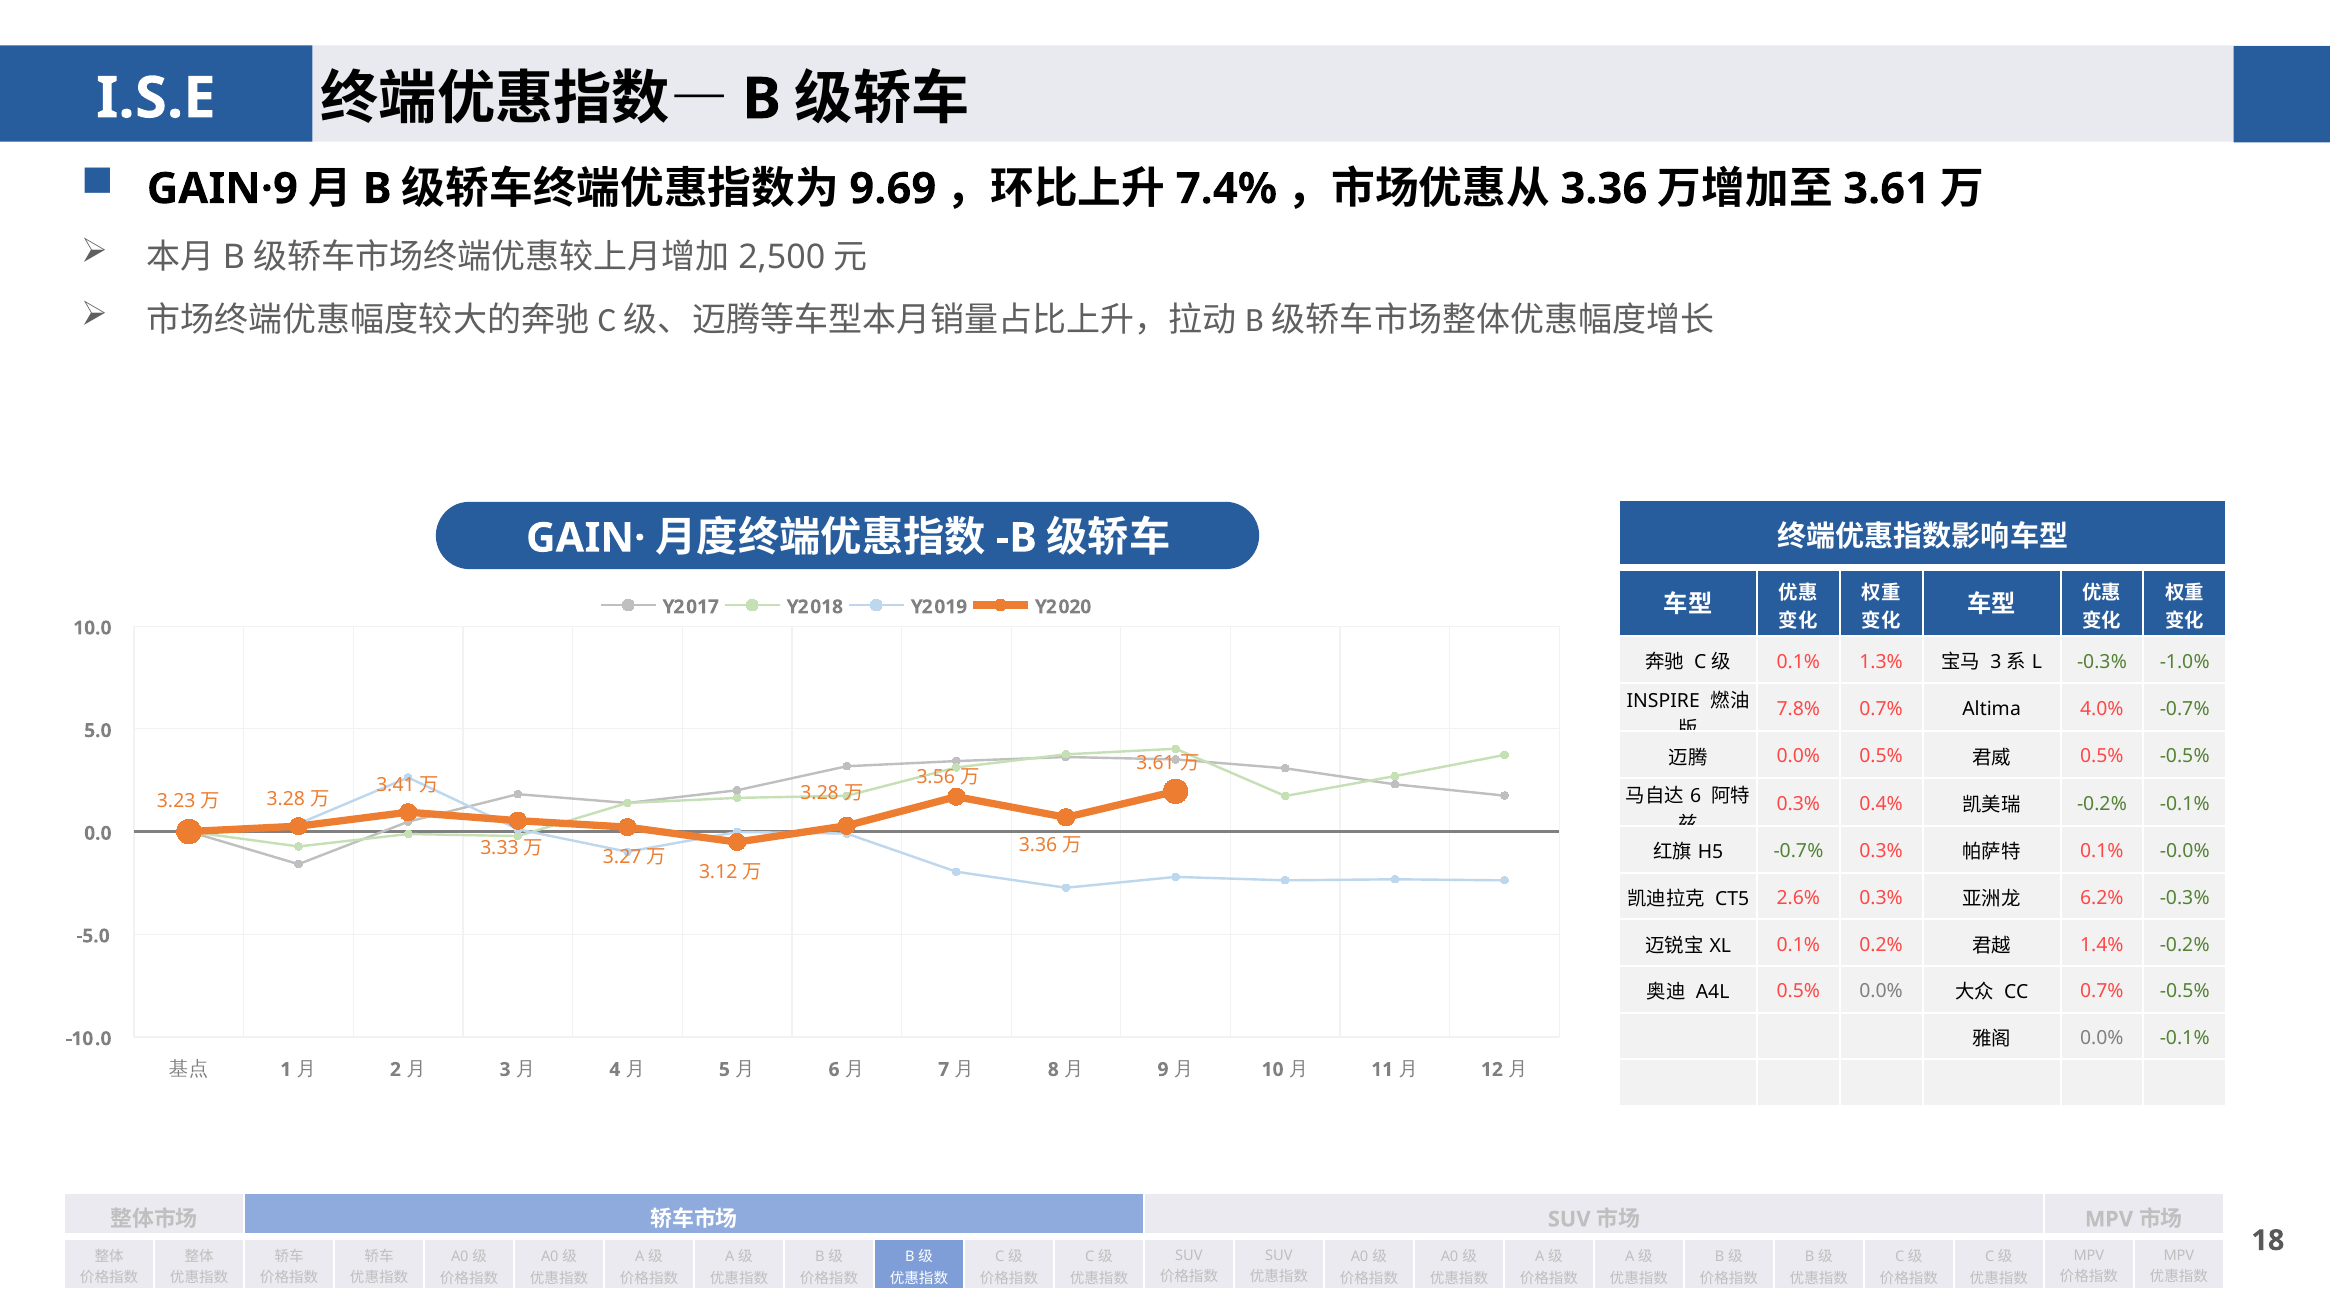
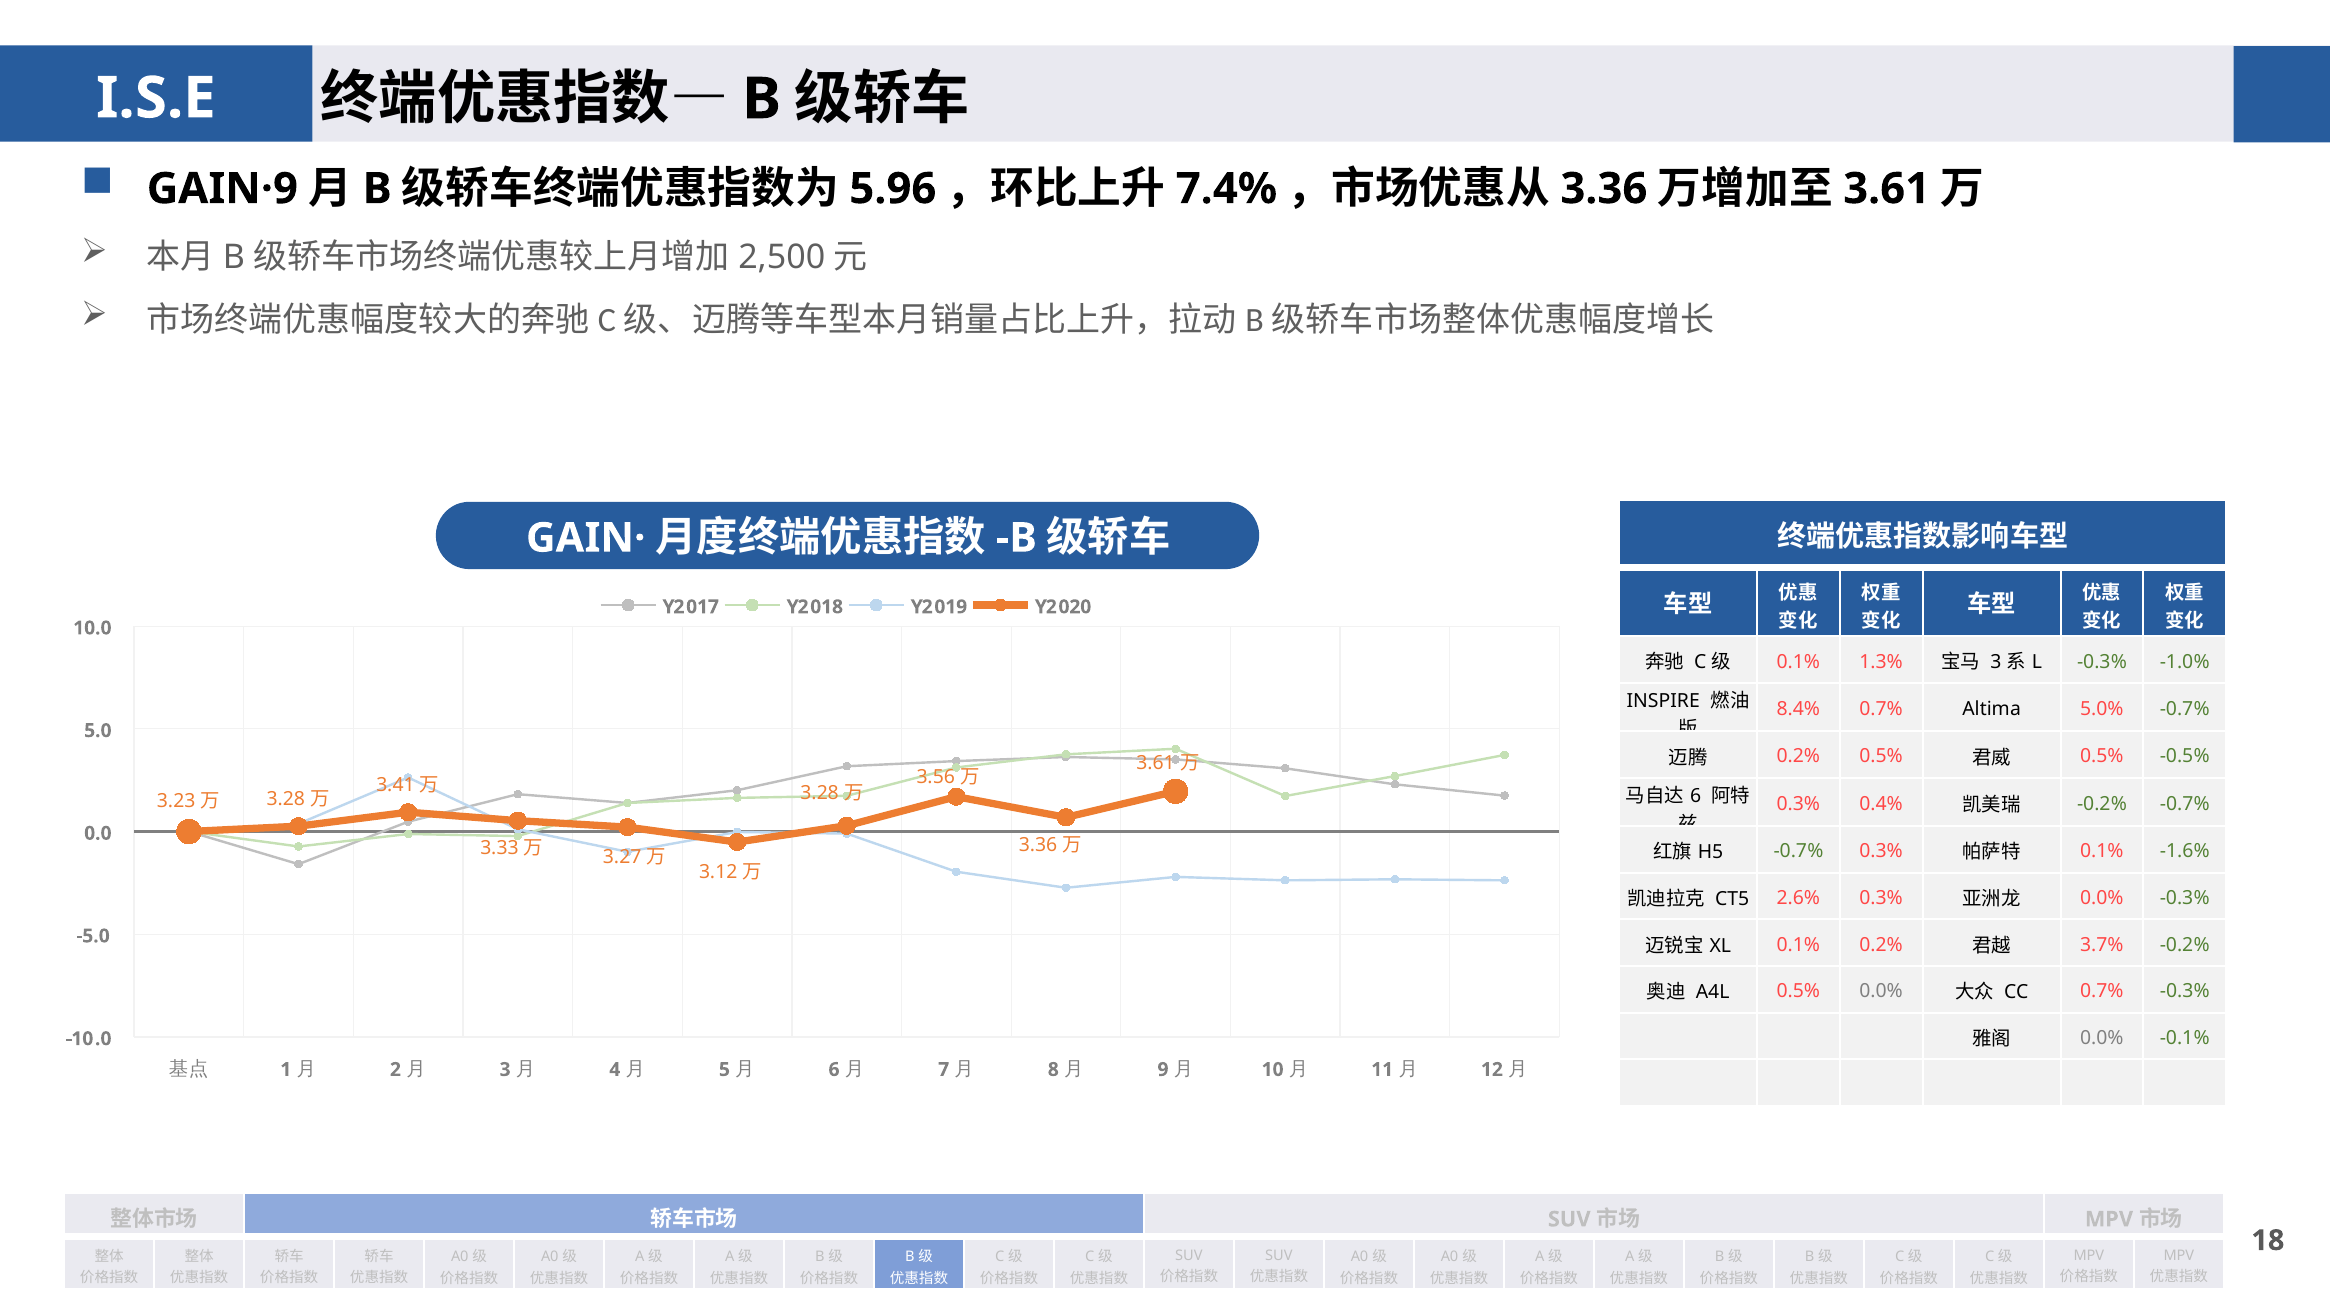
9.69: 9.69 -> 5.96 (893, 189)
7.8%: 7.8% -> 8.4% (1798, 709)
4.0%: 4.0% -> 5.0% (2102, 709)
0.0%: 0.0% -> 0.2% (1798, 756)
-0.2% -0.1%: -0.1% -> -0.7% (2185, 804)
-0.0%: -0.0% -> -1.6% (2185, 851)
6.2%: 6.2% -> 0.0% (2102, 898)
1.4%: 1.4% -> 3.7% (2102, 944)
0.7% -0.5%: -0.5% -> -0.3% (2185, 991)
